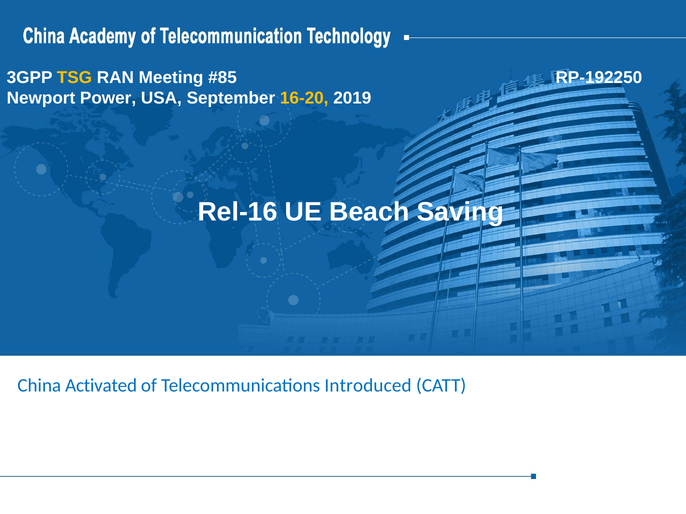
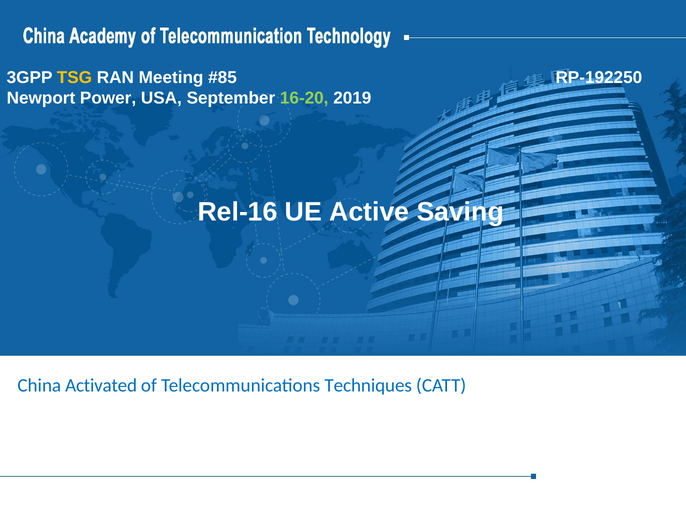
16-20 colour: yellow -> light green (304, 98)
Beach: Beach -> Active (369, 212)
Introduced: Introduced -> Techniques (368, 386)
